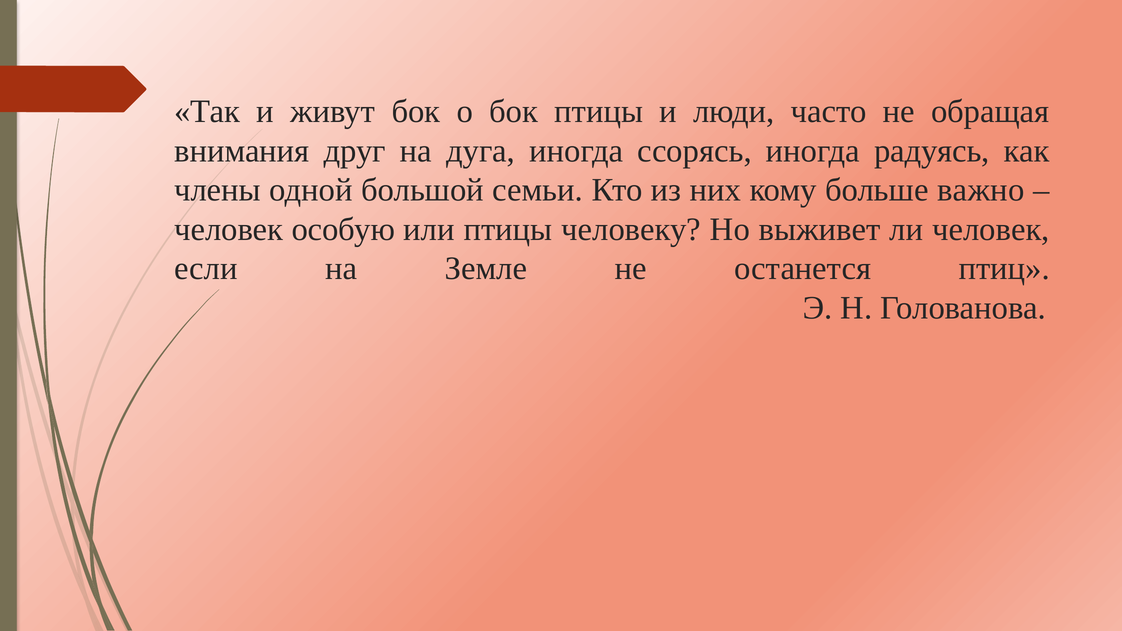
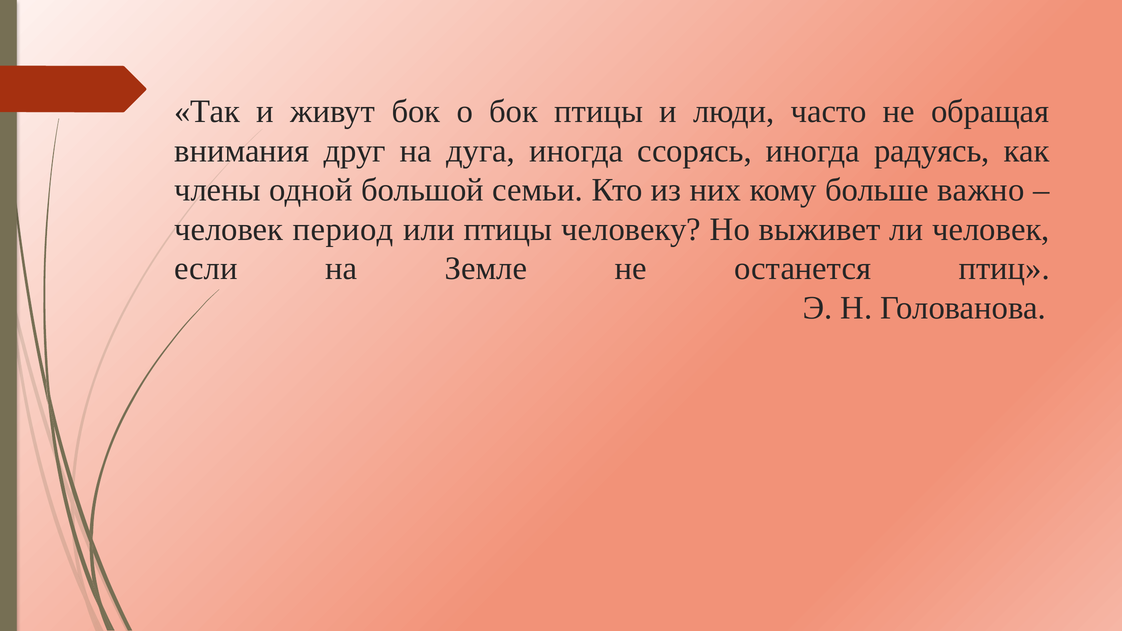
особую: особую -> период (343, 229)
